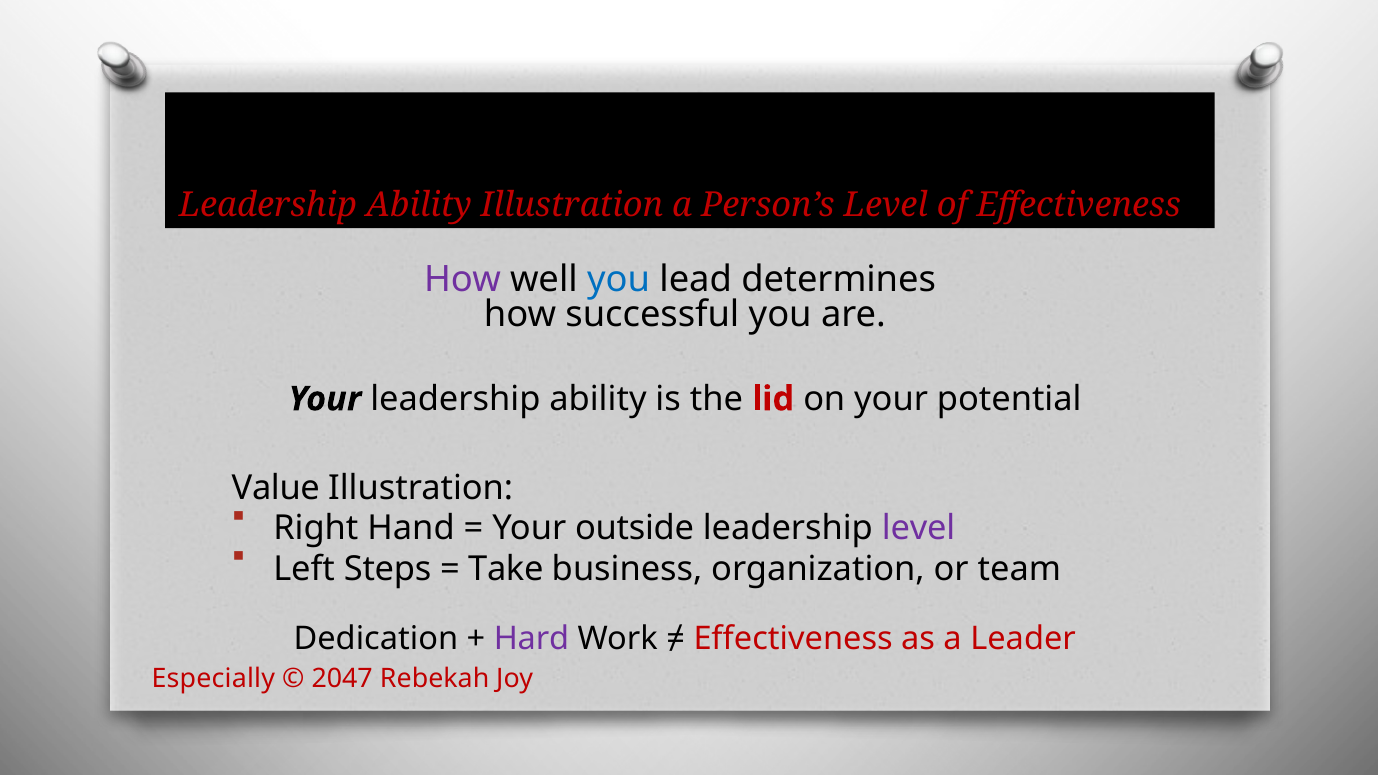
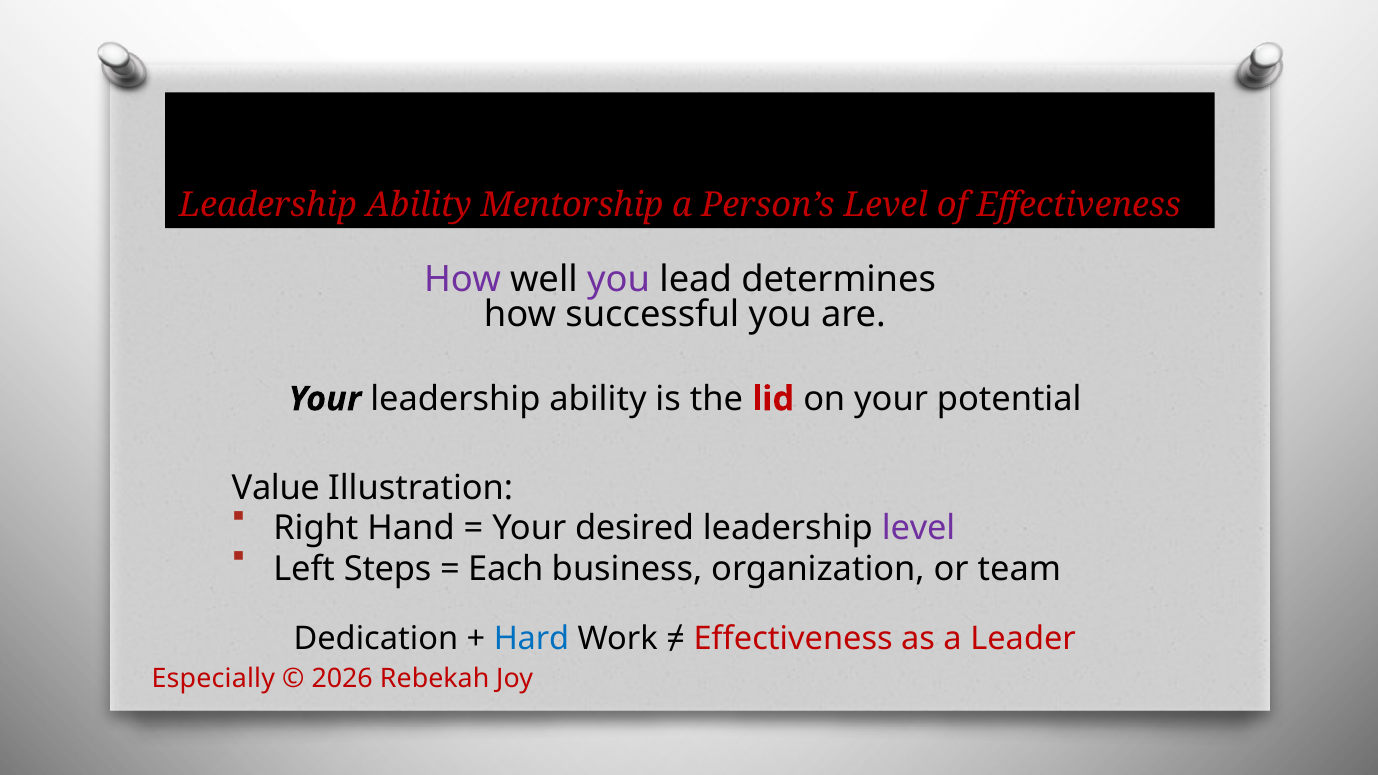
Ability Illustration: Illustration -> Mentorship (572, 205)
you colour: blue -> purple (619, 280)
outside: outside -> desired (635, 529)
Take: Take -> Each (506, 569)
Hard colour: purple -> blue (531, 639)
2047: 2047 -> 2026 (342, 679)
